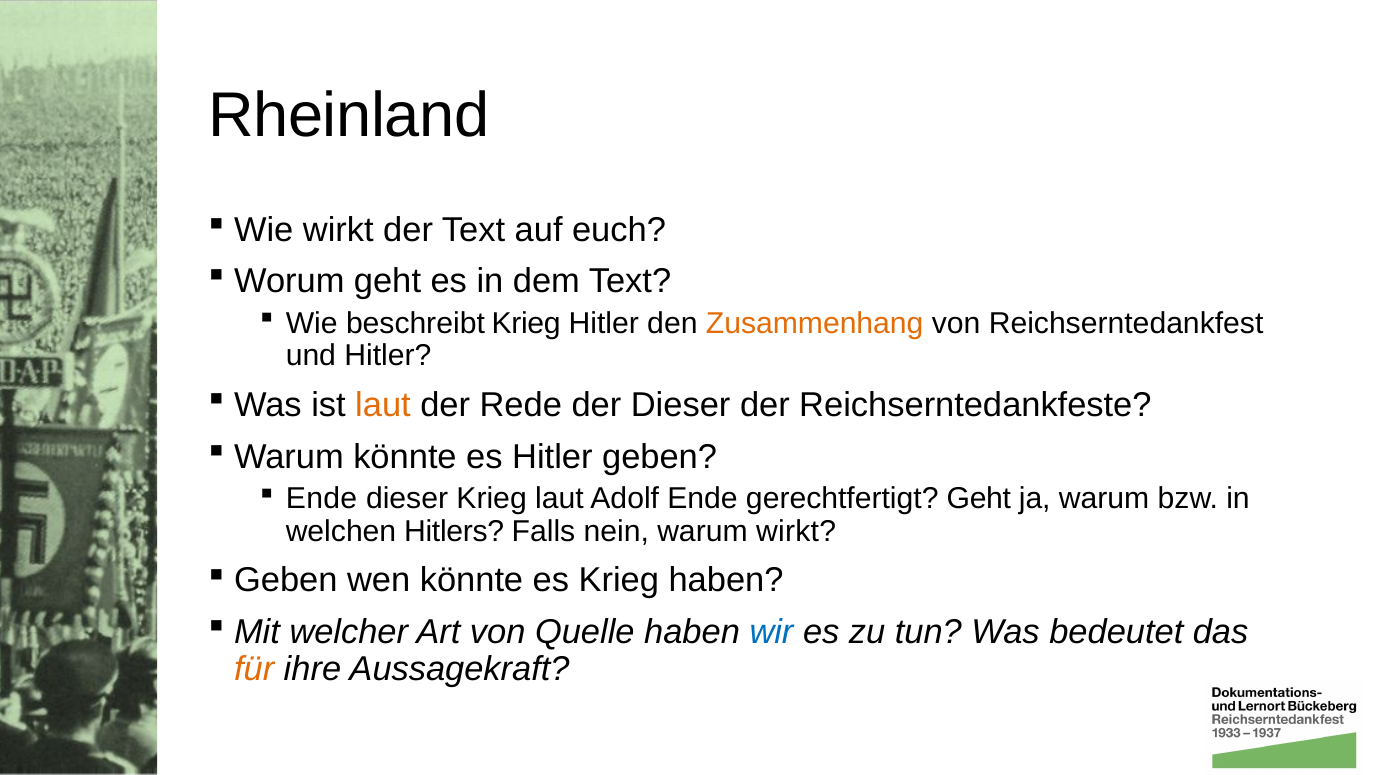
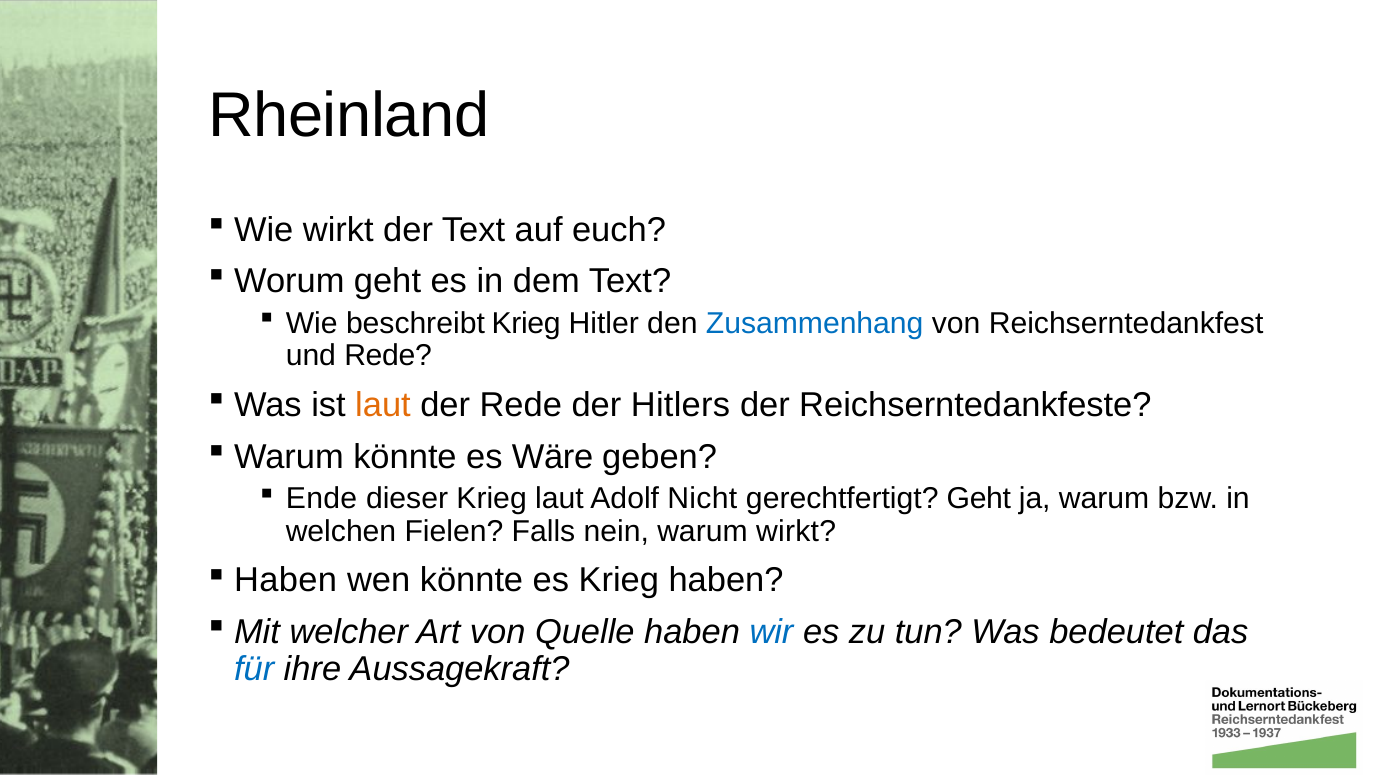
Zusammenhang colour: orange -> blue (815, 323)
und Hitler: Hitler -> Rede (388, 356)
der Dieser: Dieser -> Hitlers (680, 405)
es Hitler: Hitler -> Wäre (553, 457)
Adolf Ende: Ende -> Nicht (702, 499)
Hitlers: Hitlers -> Fielen (454, 531)
Geben: Geben -> Haben (286, 581)
für colour: orange -> blue (254, 669)
